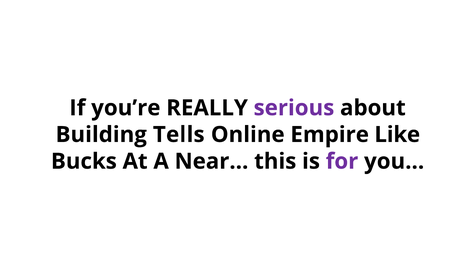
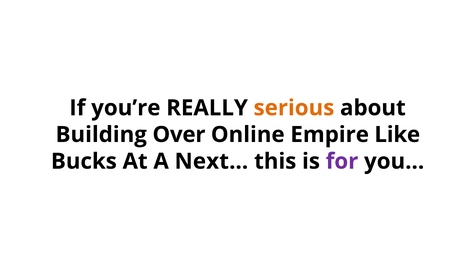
serious colour: purple -> orange (294, 108)
Tells: Tells -> Over (179, 135)
Near…: Near… -> Next… (211, 161)
